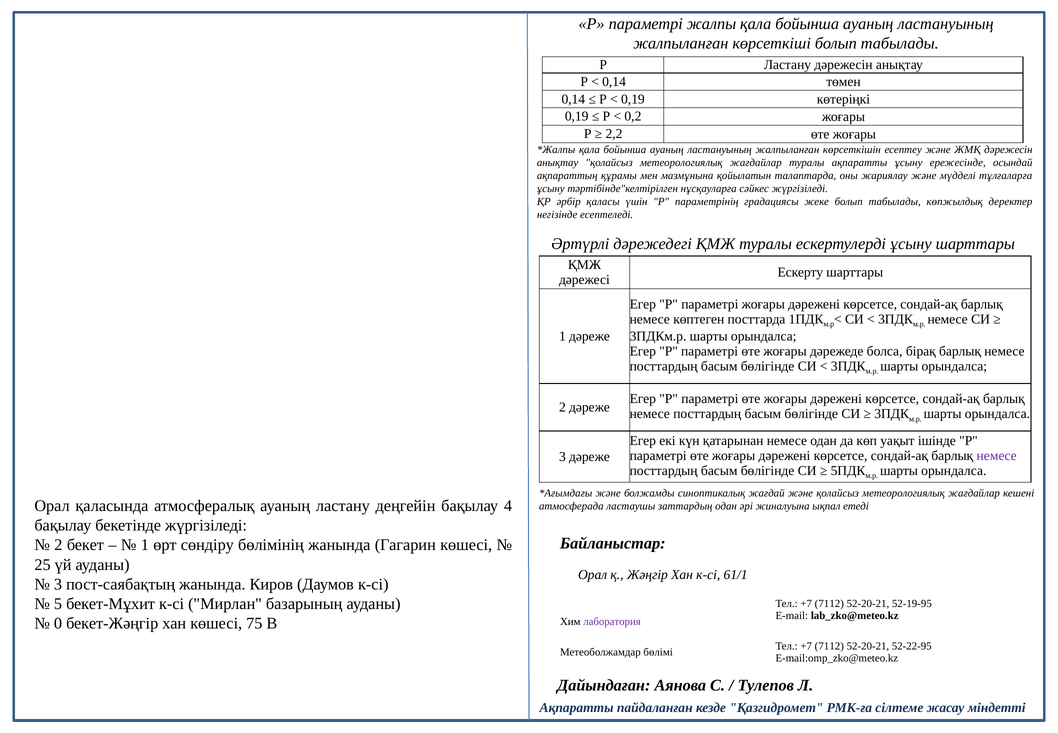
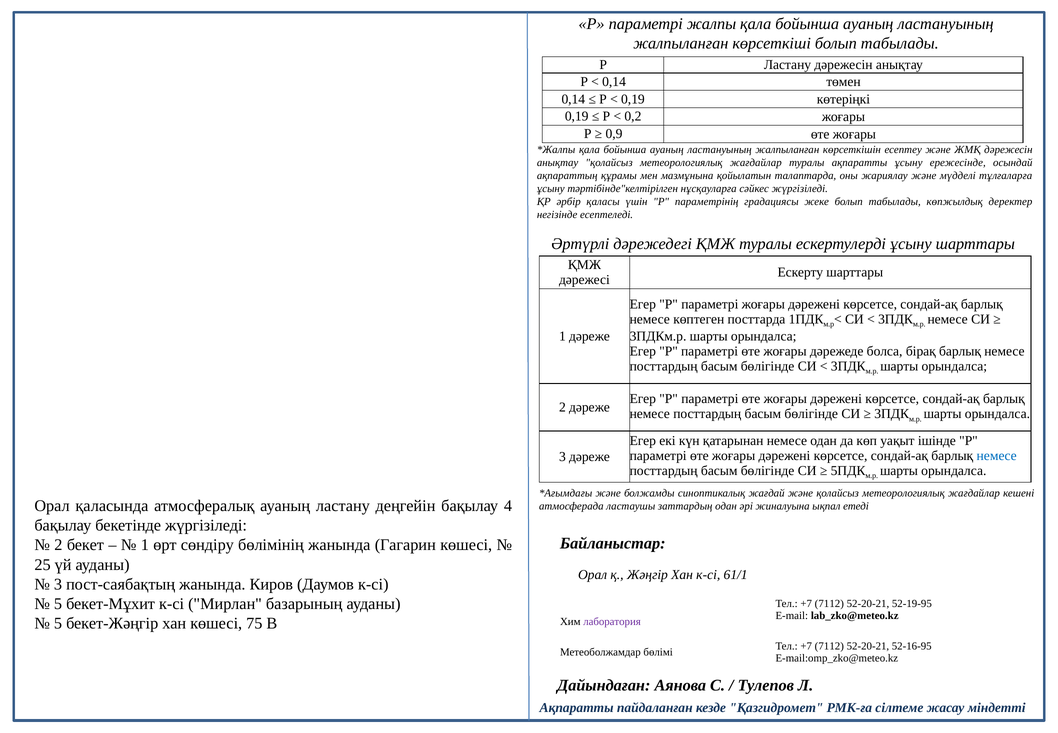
2,2: 2,2 -> 0,9 (614, 134)
немесе colour: purple -> blue (997, 455)
0: 0 -> 5 (58, 623)
52-22-95: 52-22-95 -> 52-16-95 (912, 646)
